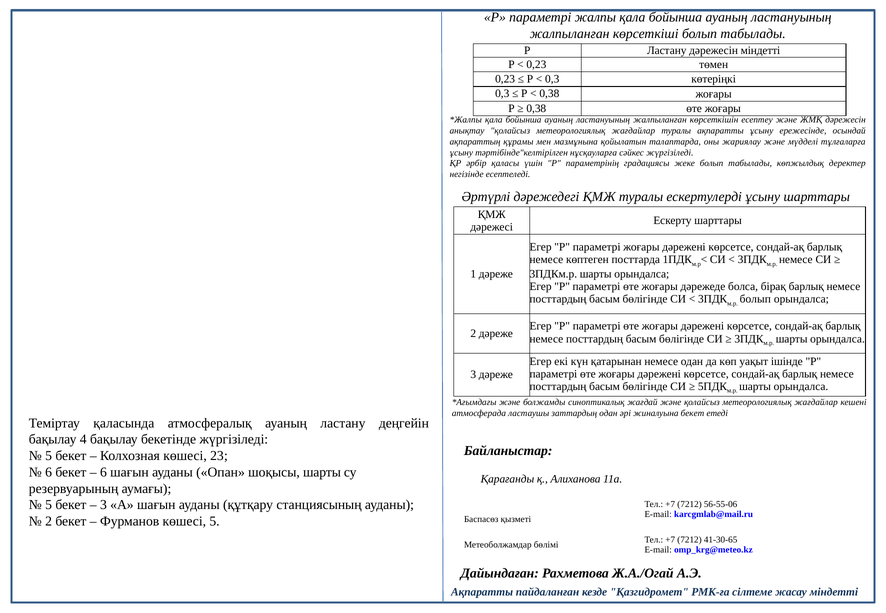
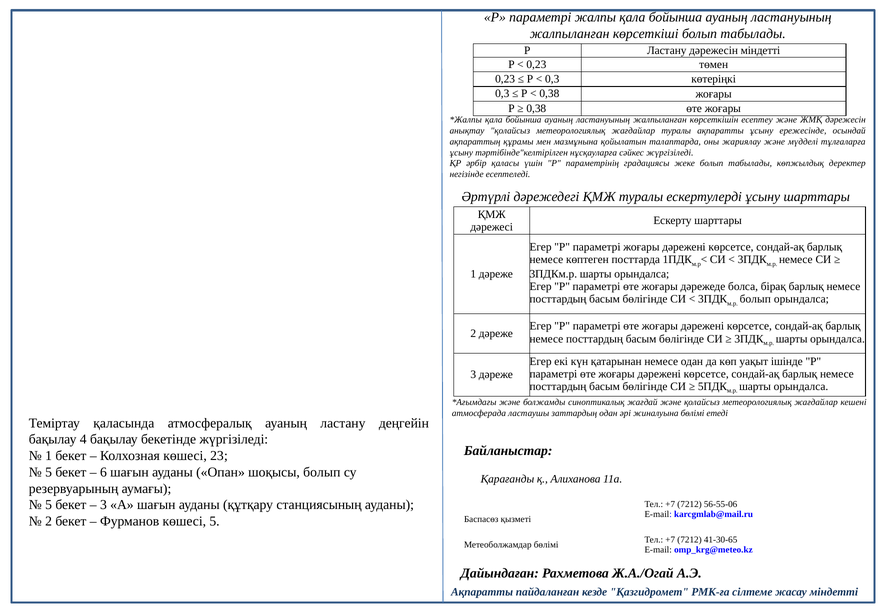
жиналуына бекет: бекет -> бөлімі (693, 414)
5: 5 -> 1 (49, 456)
6: 6 -> 5 (49, 472)
шоқысы шарты: шарты -> болып (322, 472)
